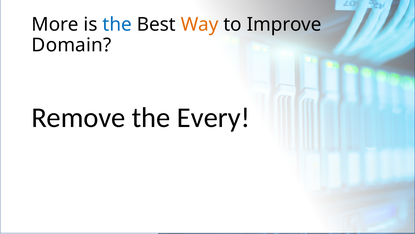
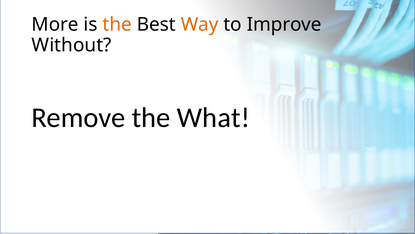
the colour: blue -> orange (117, 25)
Domain: Domain -> Without (72, 45)
Every: Every -> What (213, 117)
